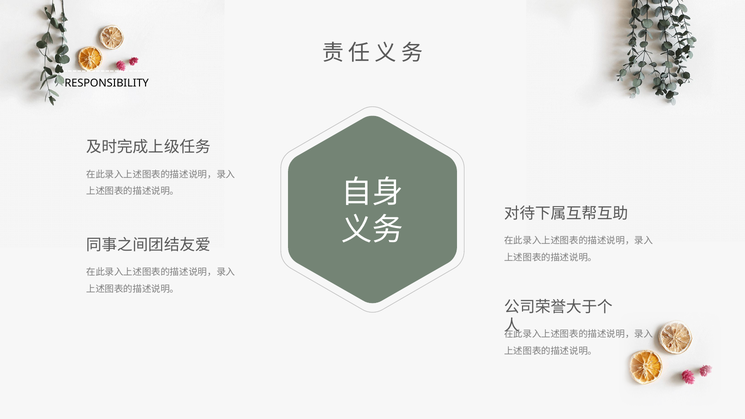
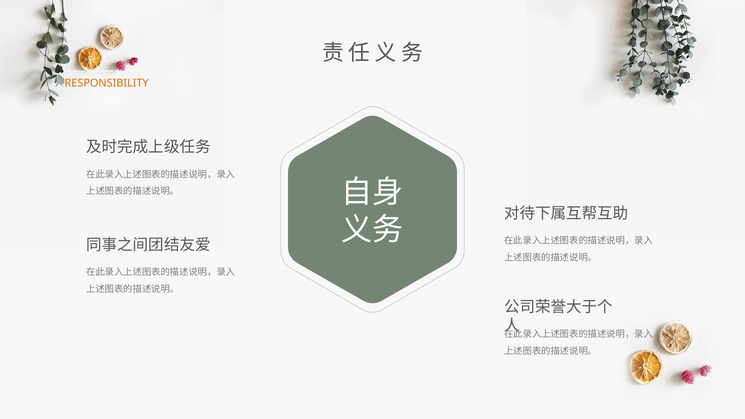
RESPONSIBILITY colour: black -> orange (107, 83)
